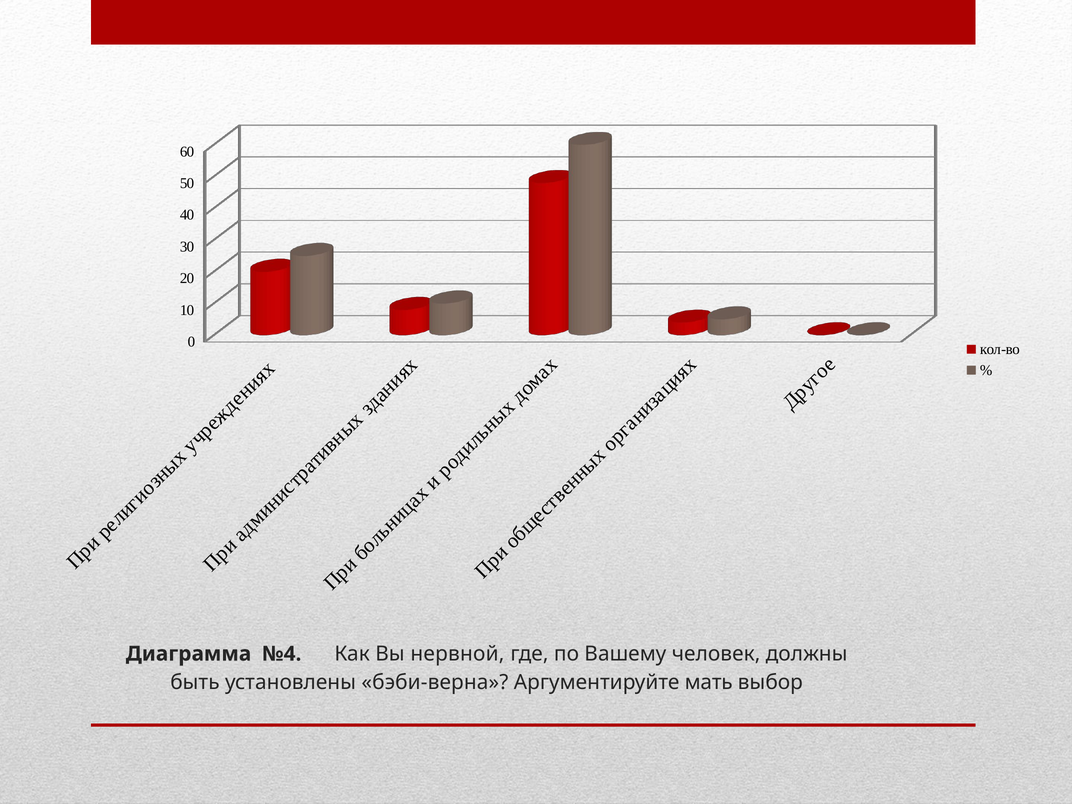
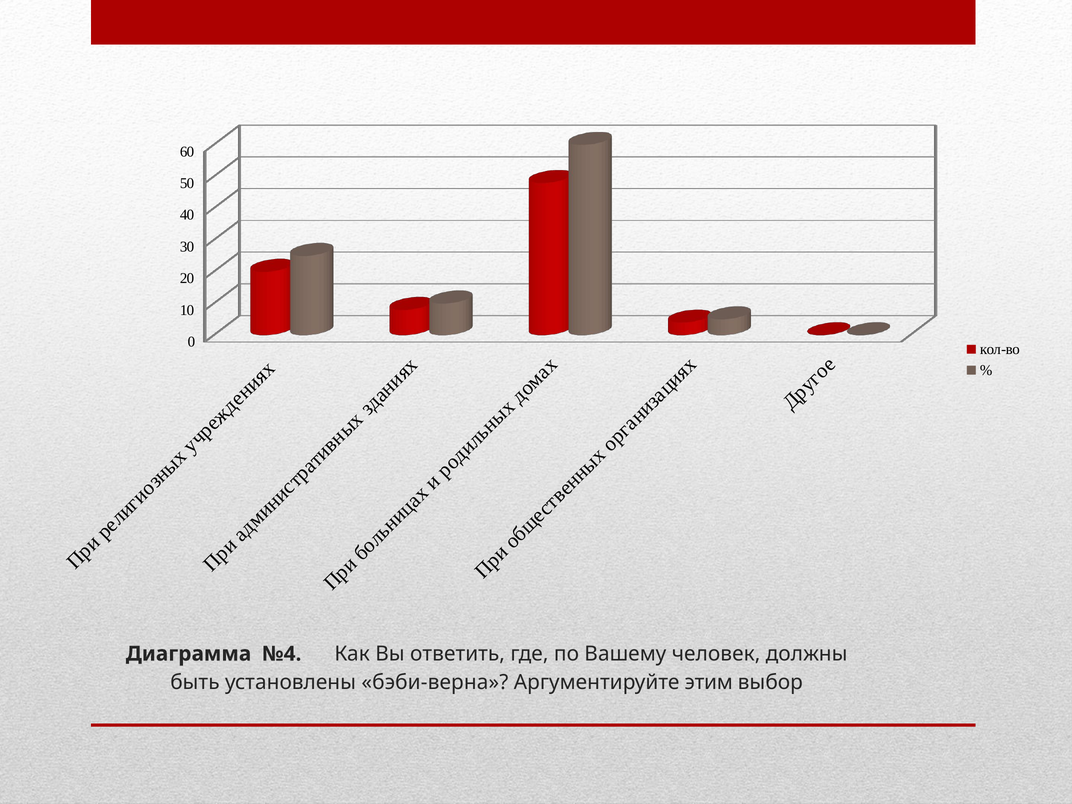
нервной: нервной -> ответить (458, 654)
мать: мать -> этим (709, 682)
